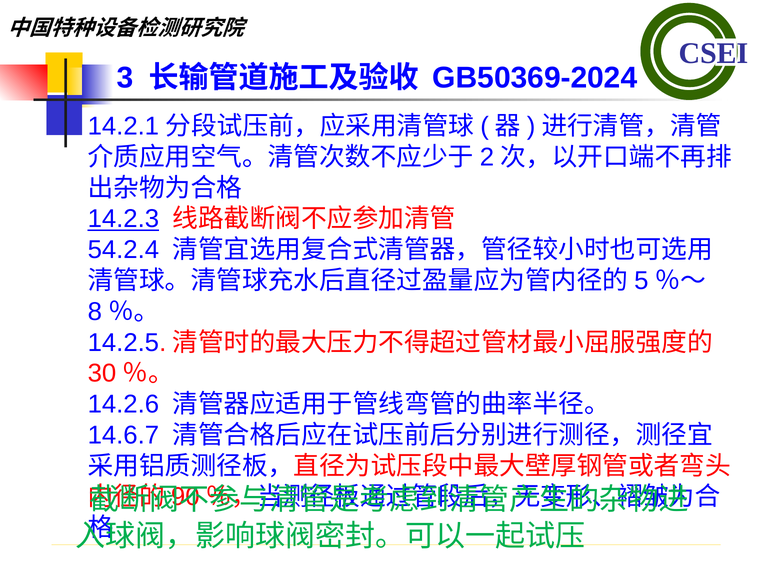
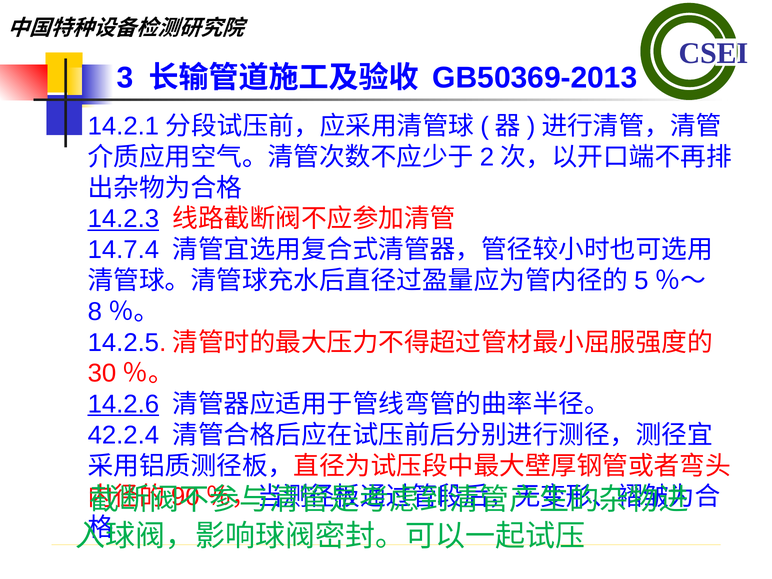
GB50369-2024: GB50369-2024 -> GB50369-2013 (535, 78)
54.2.4: 54.2.4 -> 14.7.4 (123, 250)
14.2.6 underline: none -> present (123, 404)
14.6.7: 14.6.7 -> 42.2.4 (123, 435)
